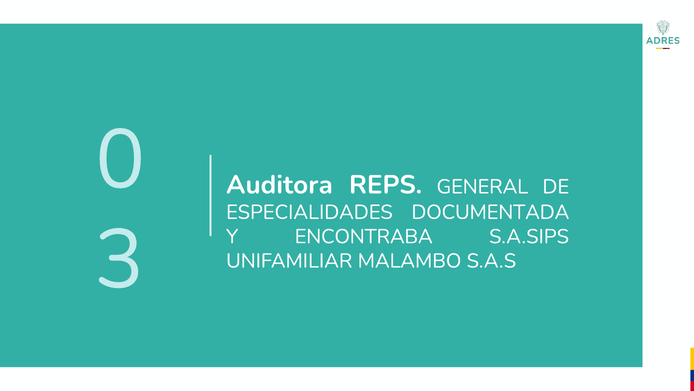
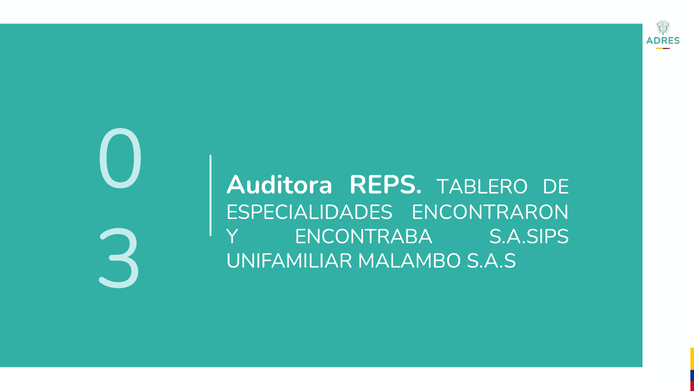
GENERAL: GENERAL -> TABLERO (482, 186)
DOCUMENTADA: DOCUMENTADA -> ENCONTRARON (490, 212)
